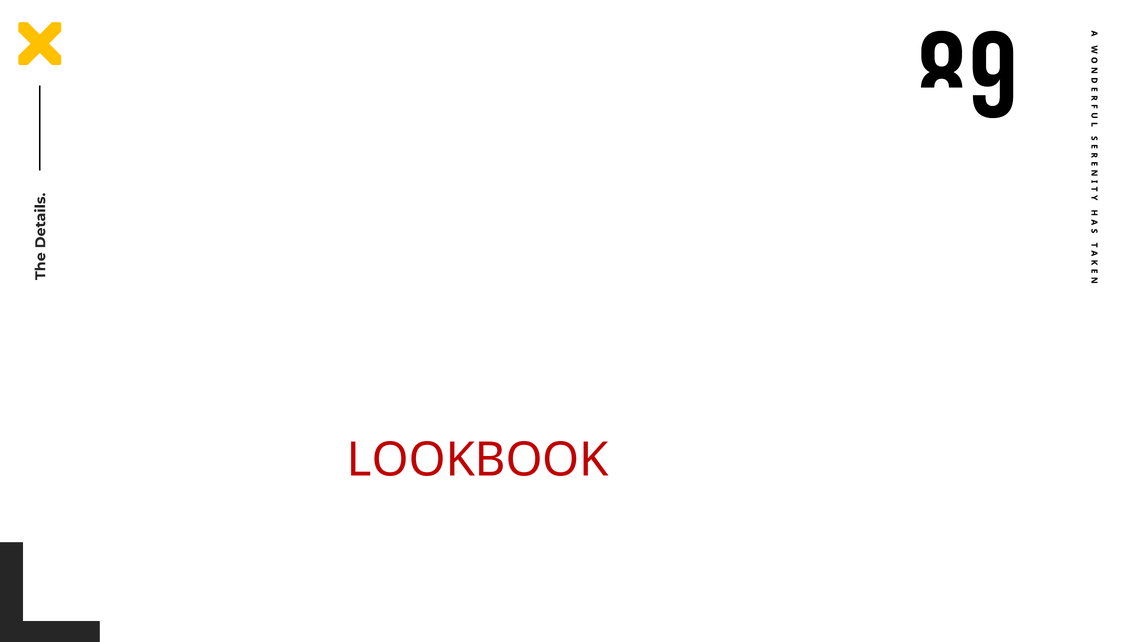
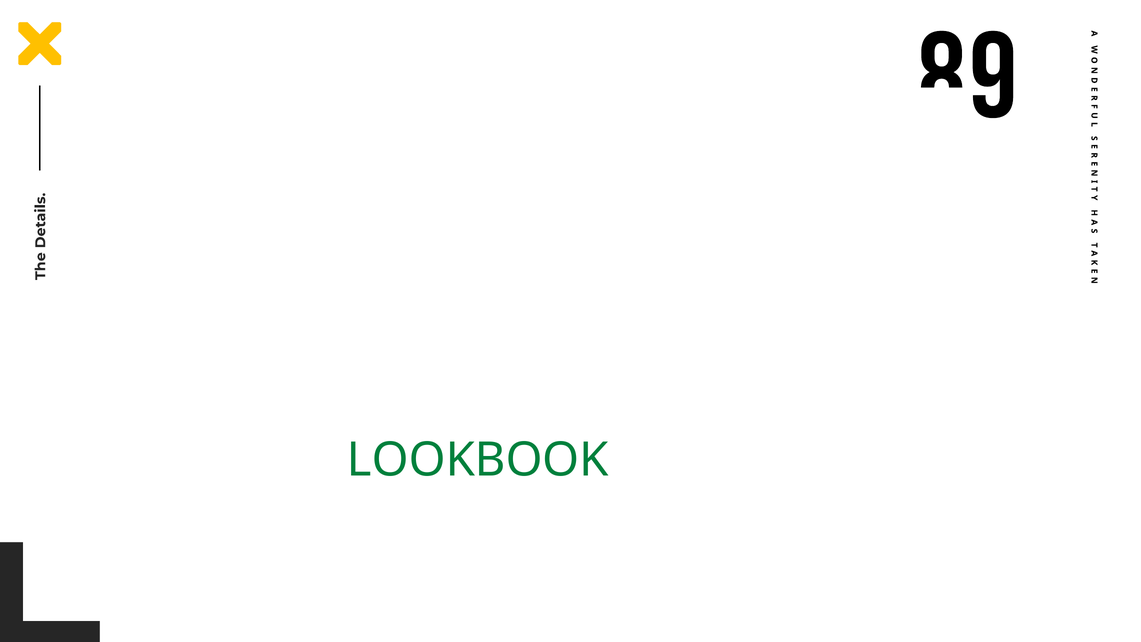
LOOKBOOK colour: red -> green (478, 460)
